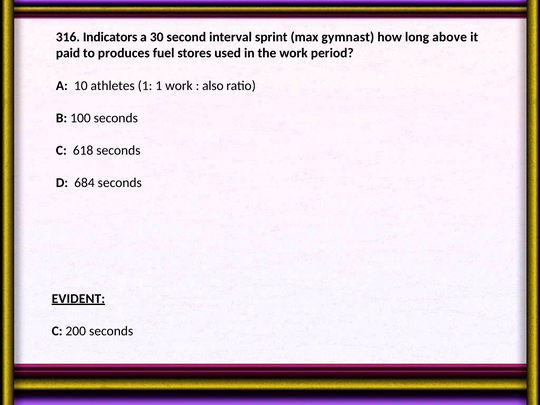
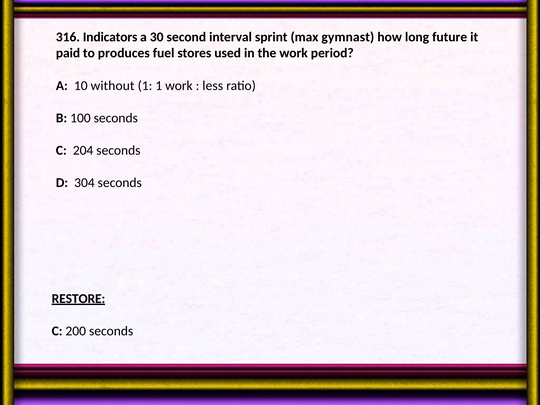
above: above -> future (450, 37)
athletes: athletes -> without (113, 86)
also: also -> less (213, 86)
618: 618 -> 204 (83, 150)
684: 684 -> 304 (84, 183)
EVIDENT: EVIDENT -> RESTORE (78, 299)
